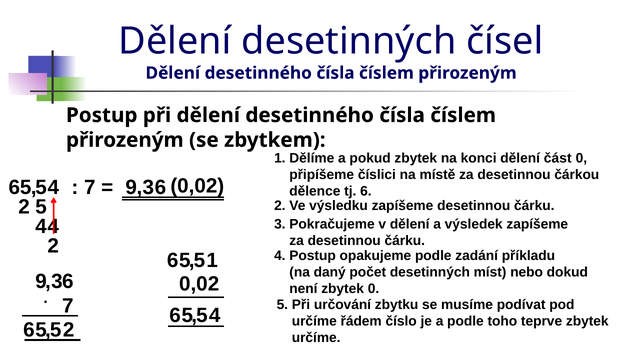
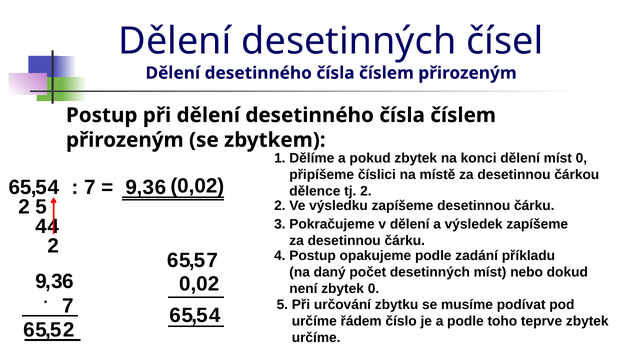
dělení část: část -> míst (558, 158)
tj 6: 6 -> 2 (366, 191)
1: 1 -> 7 (212, 261)
